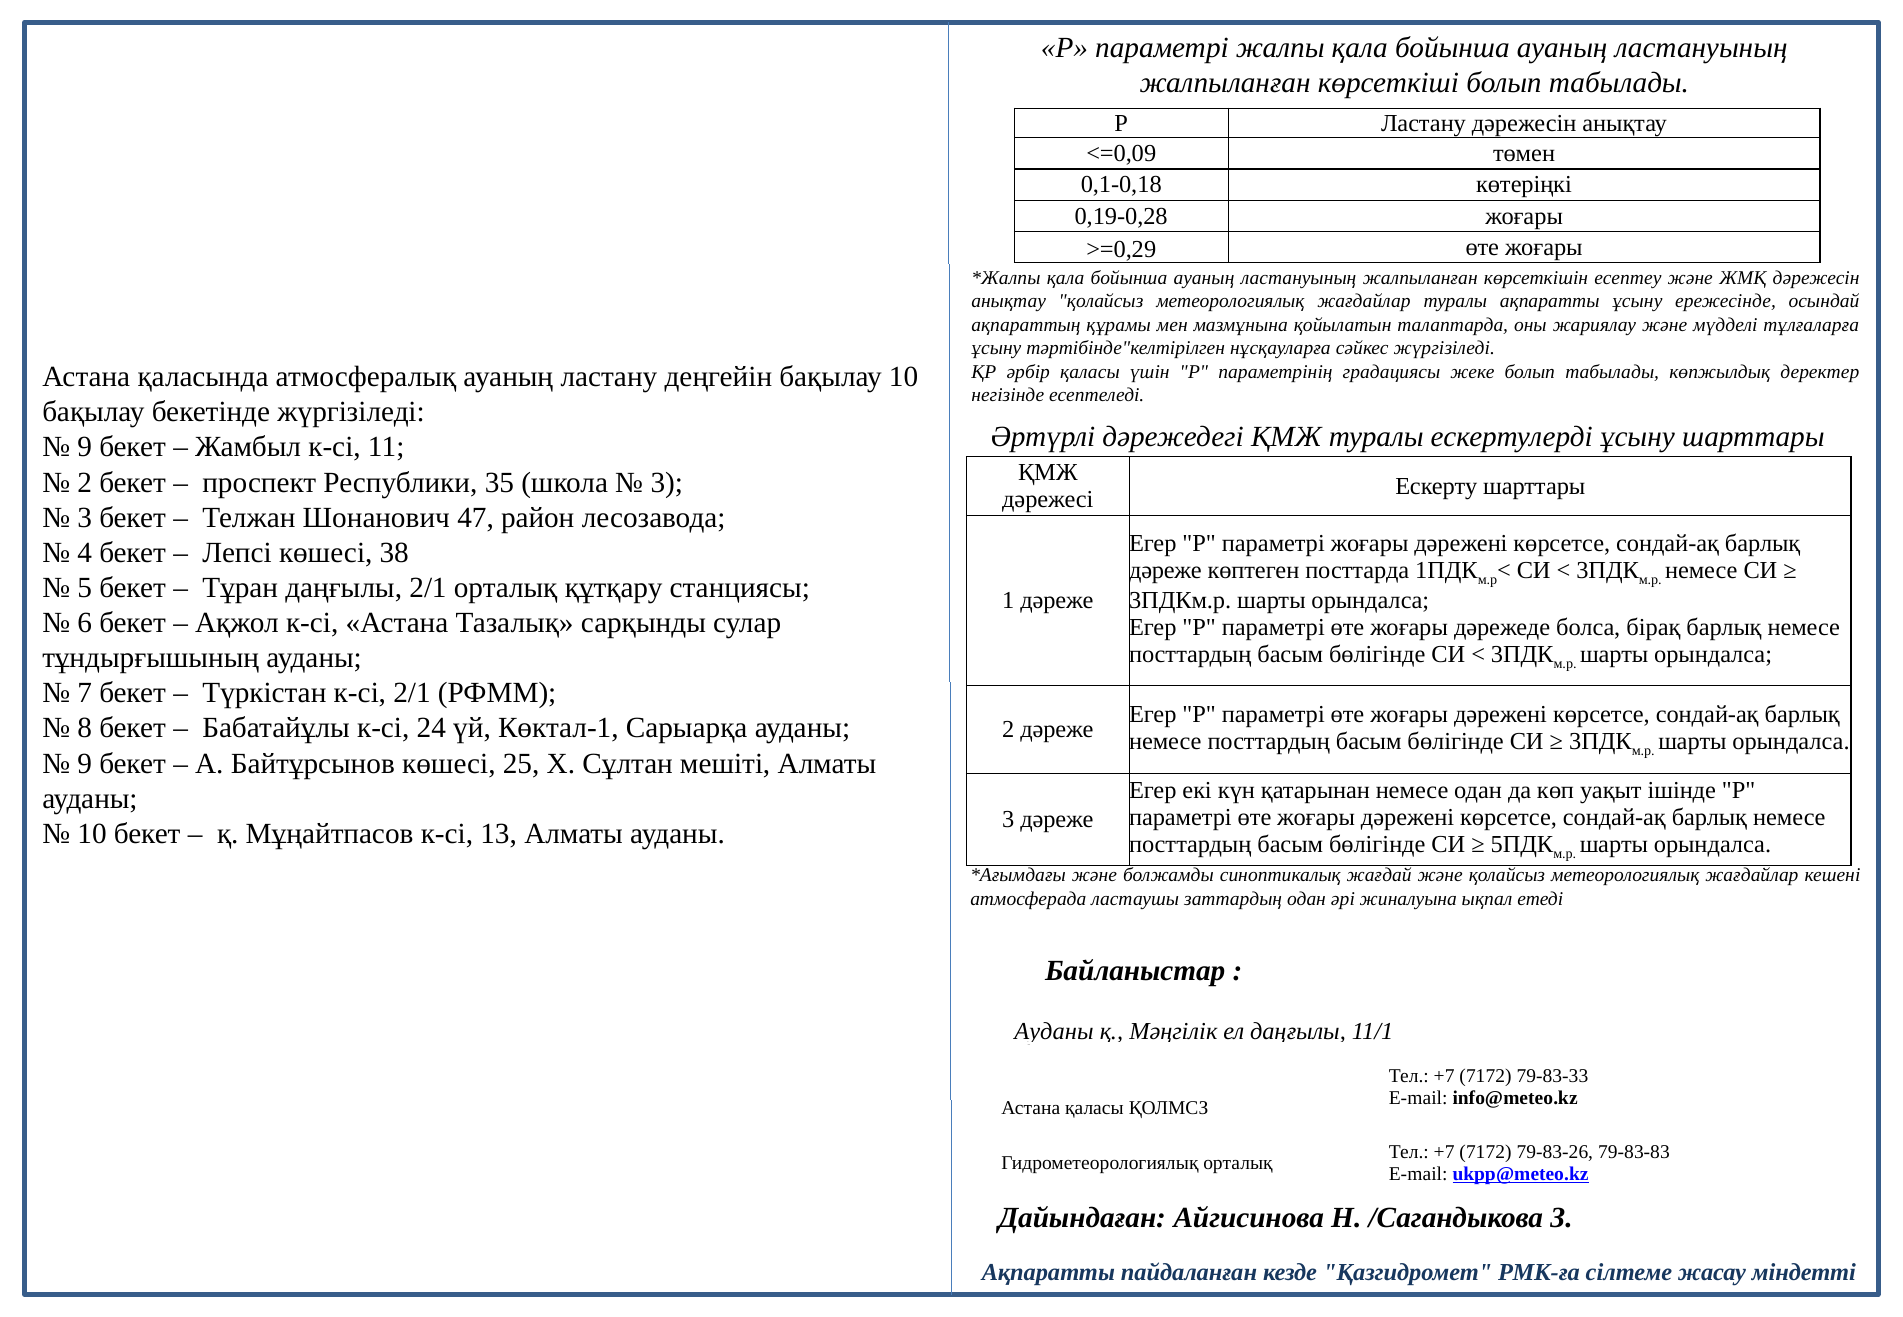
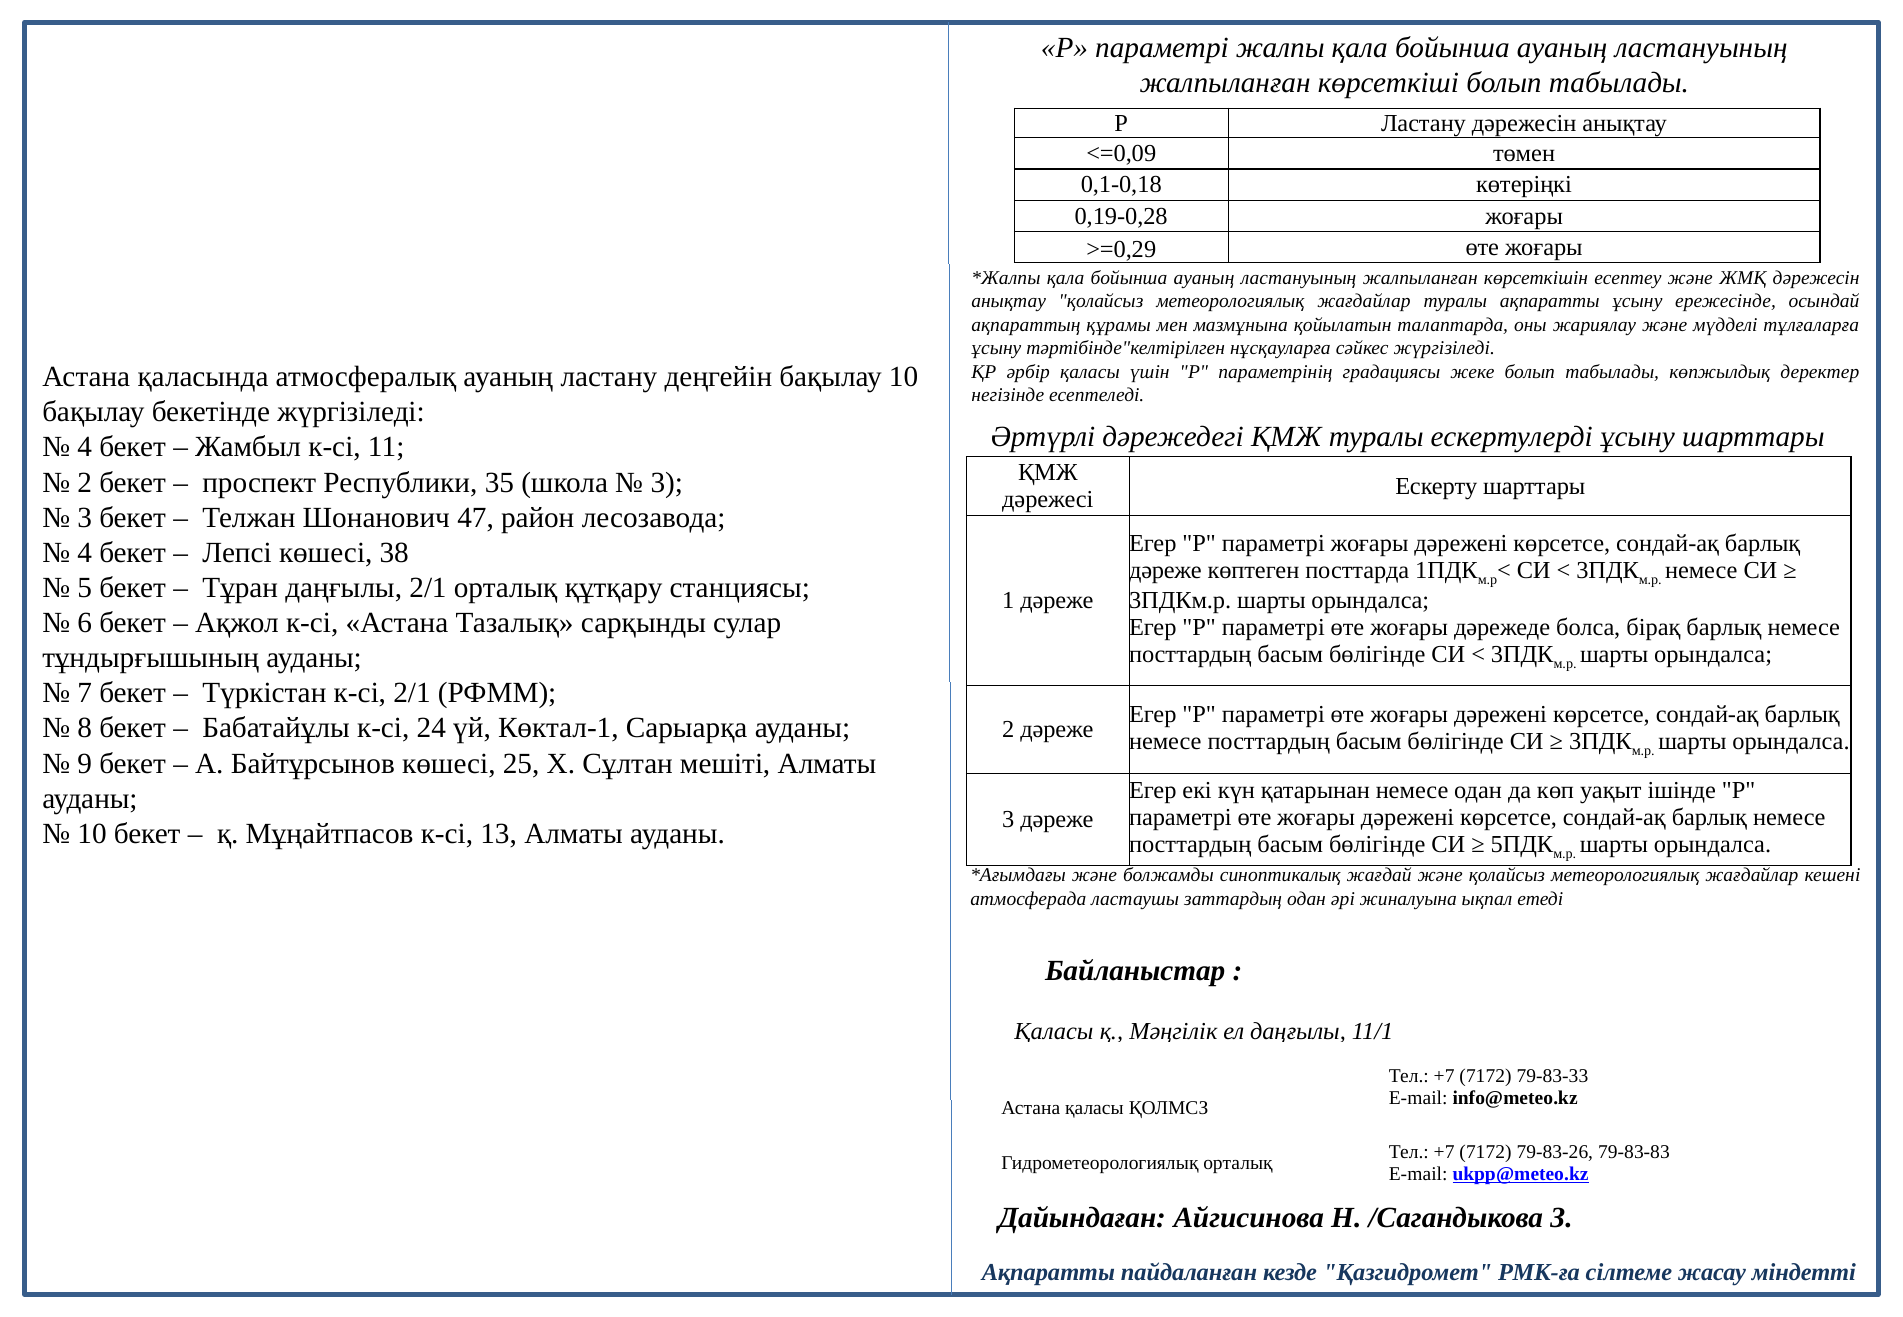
9: 9 -> 4 (85, 447)
Ауданы: Ауданы -> Қаласы (1054, 1032)
